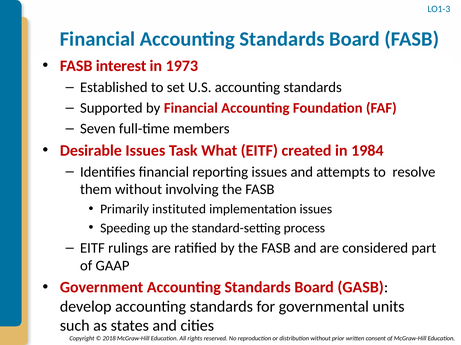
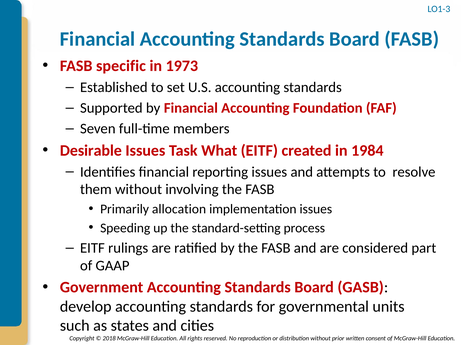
interest: interest -> specific (121, 66)
instituted: instituted -> allocation (179, 209)
